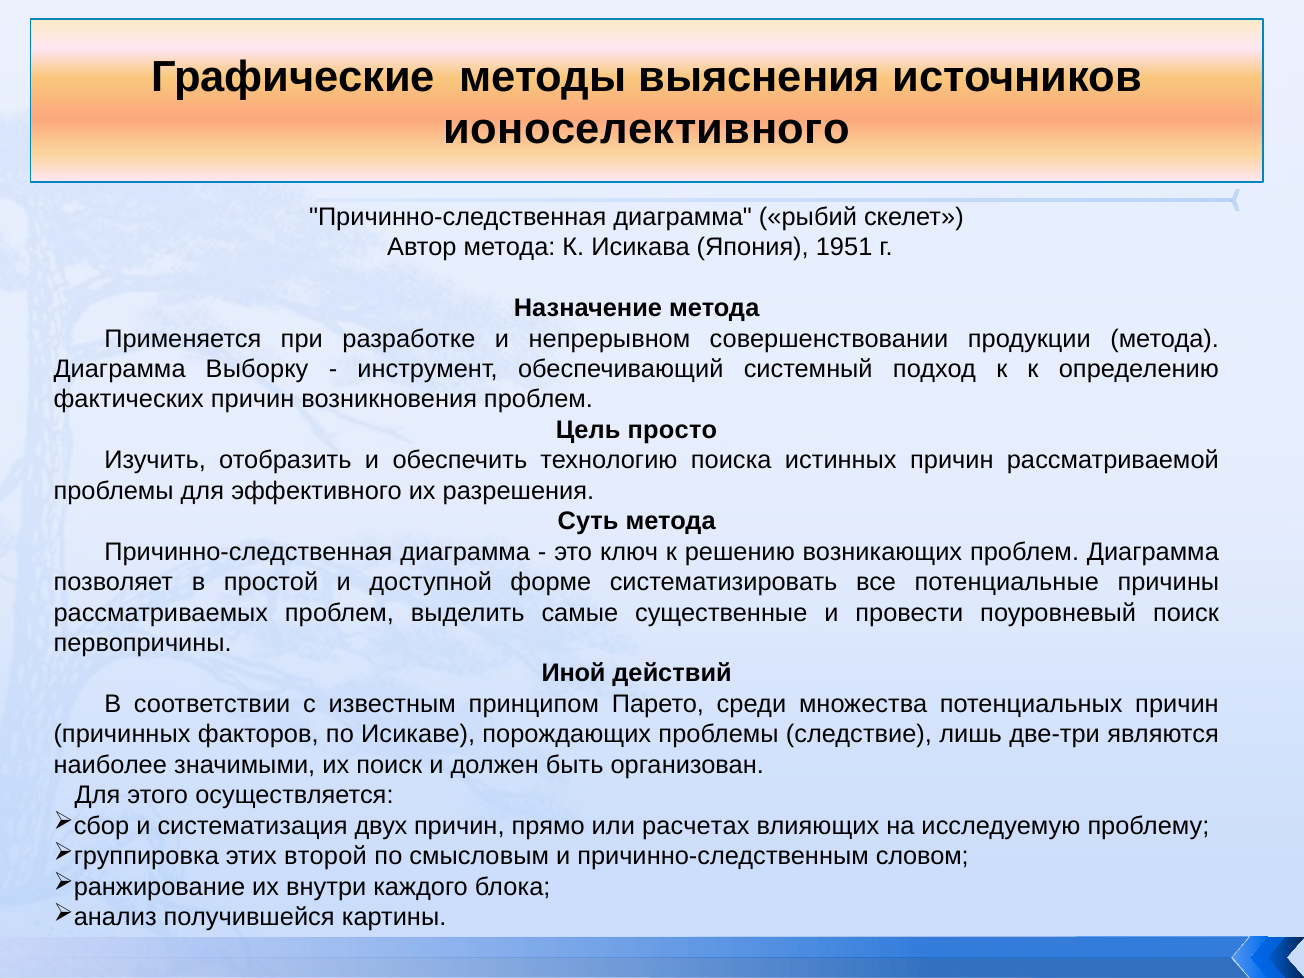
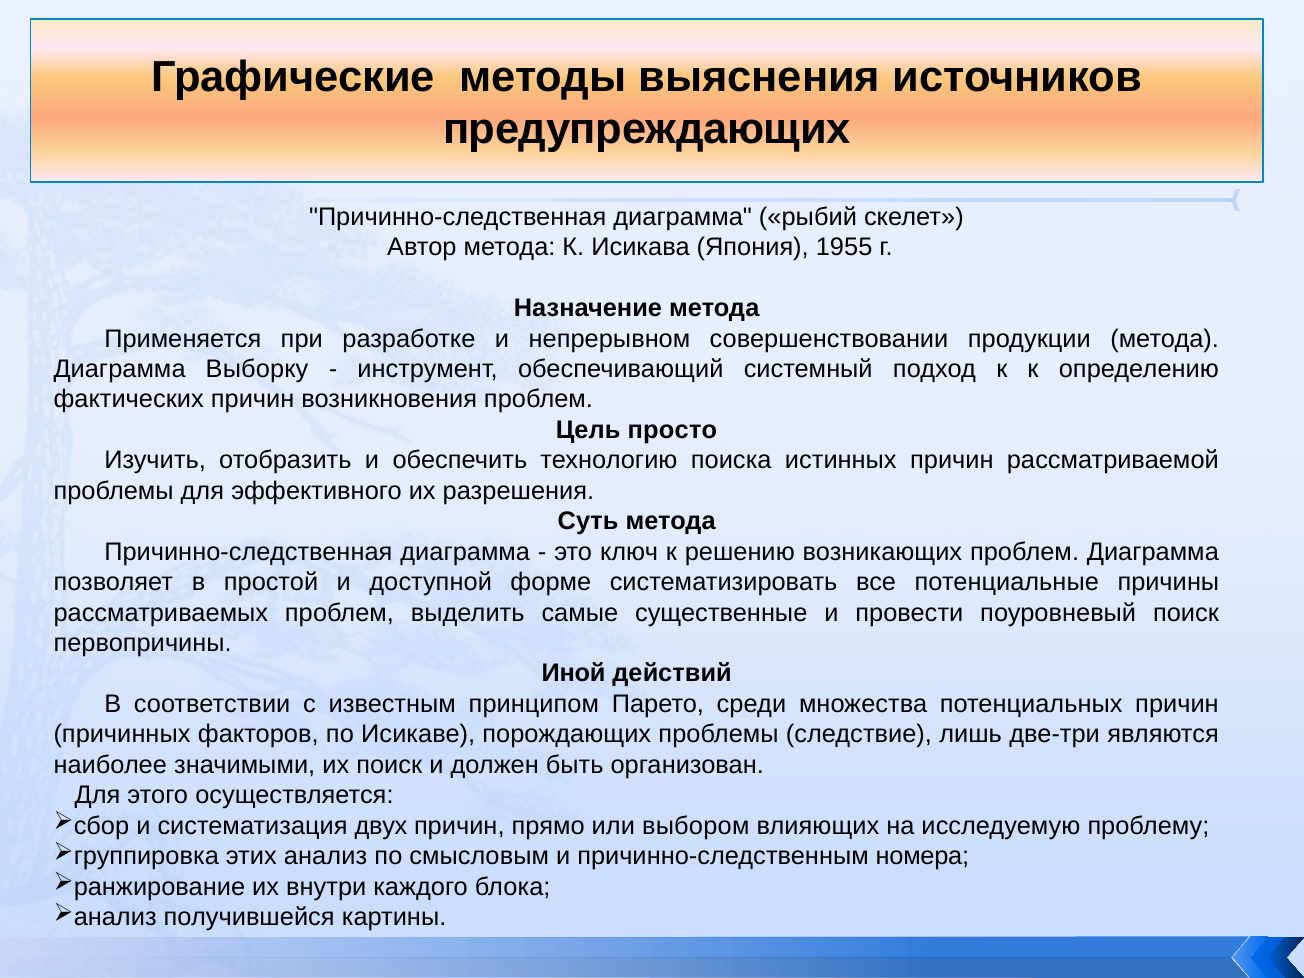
ионоселективного: ионоселективного -> предупреждающих (647, 130)
1951: 1951 -> 1955 (844, 247)
расчетах: расчетах -> выбором (696, 826)
второй: второй -> анализ (326, 856)
словом: словом -> номера (922, 856)
